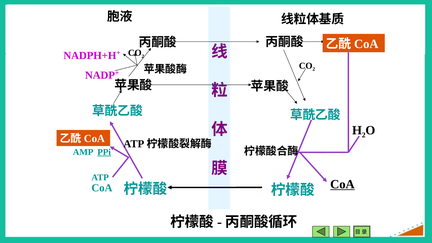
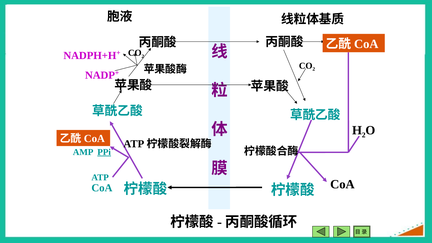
CoA underline: present -> none (342, 184)
